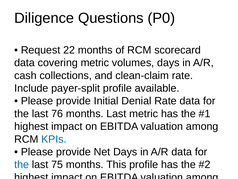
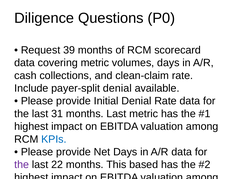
22: 22 -> 39 (69, 50)
payer-split profile: profile -> denial (117, 88)
76: 76 -> 31 (57, 113)
the colour: blue -> purple (22, 164)
75: 75 -> 22 (57, 164)
This profile: profile -> based (144, 164)
